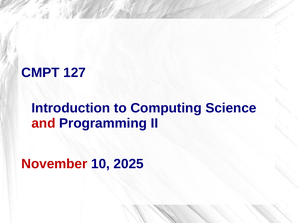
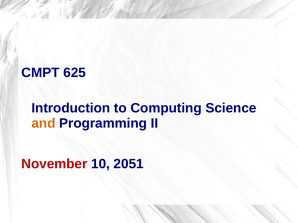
127: 127 -> 625 (75, 73)
and colour: red -> orange (43, 123)
2025: 2025 -> 2051 (129, 164)
